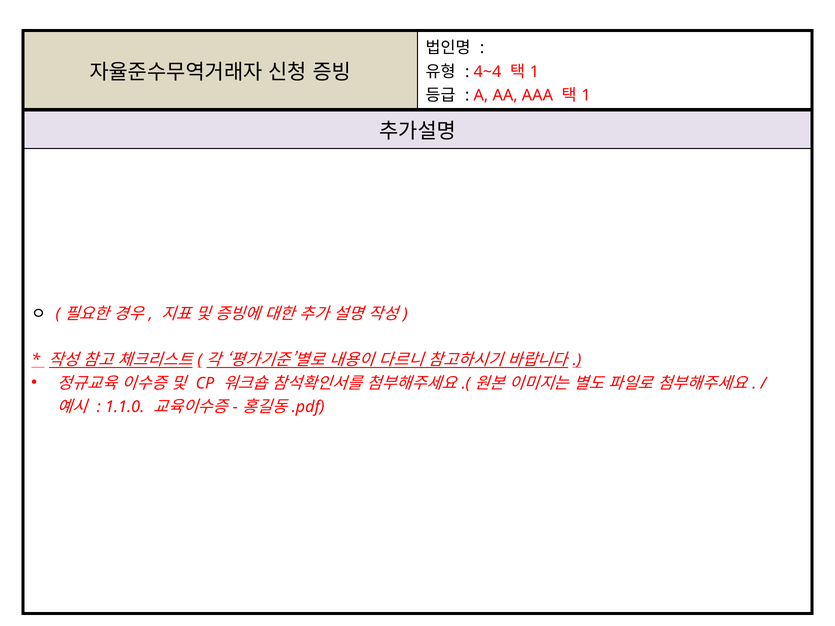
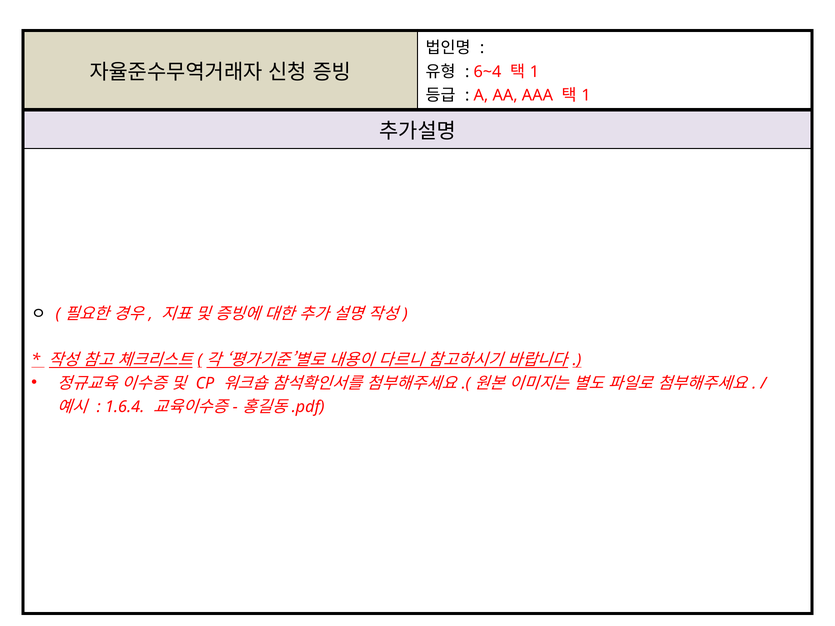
4~4: 4~4 -> 6~4 (487, 72)
1.1.0: 1.1.0 -> 1.6.4 (125, 407)
